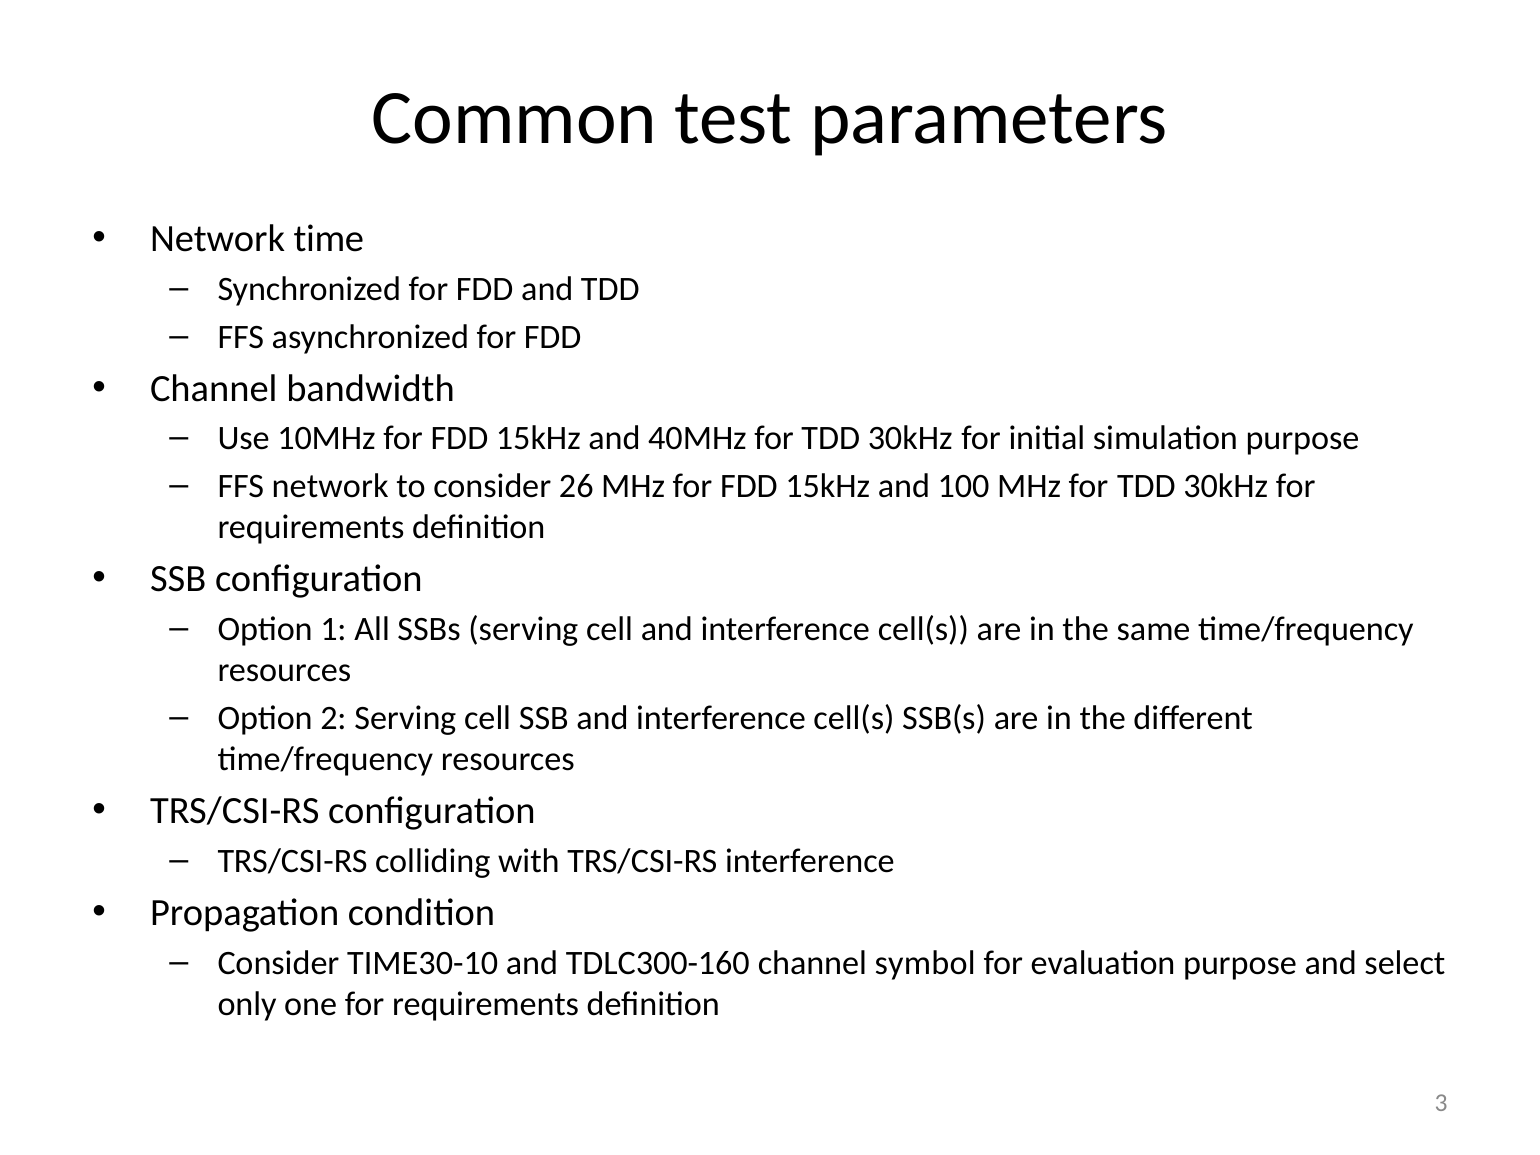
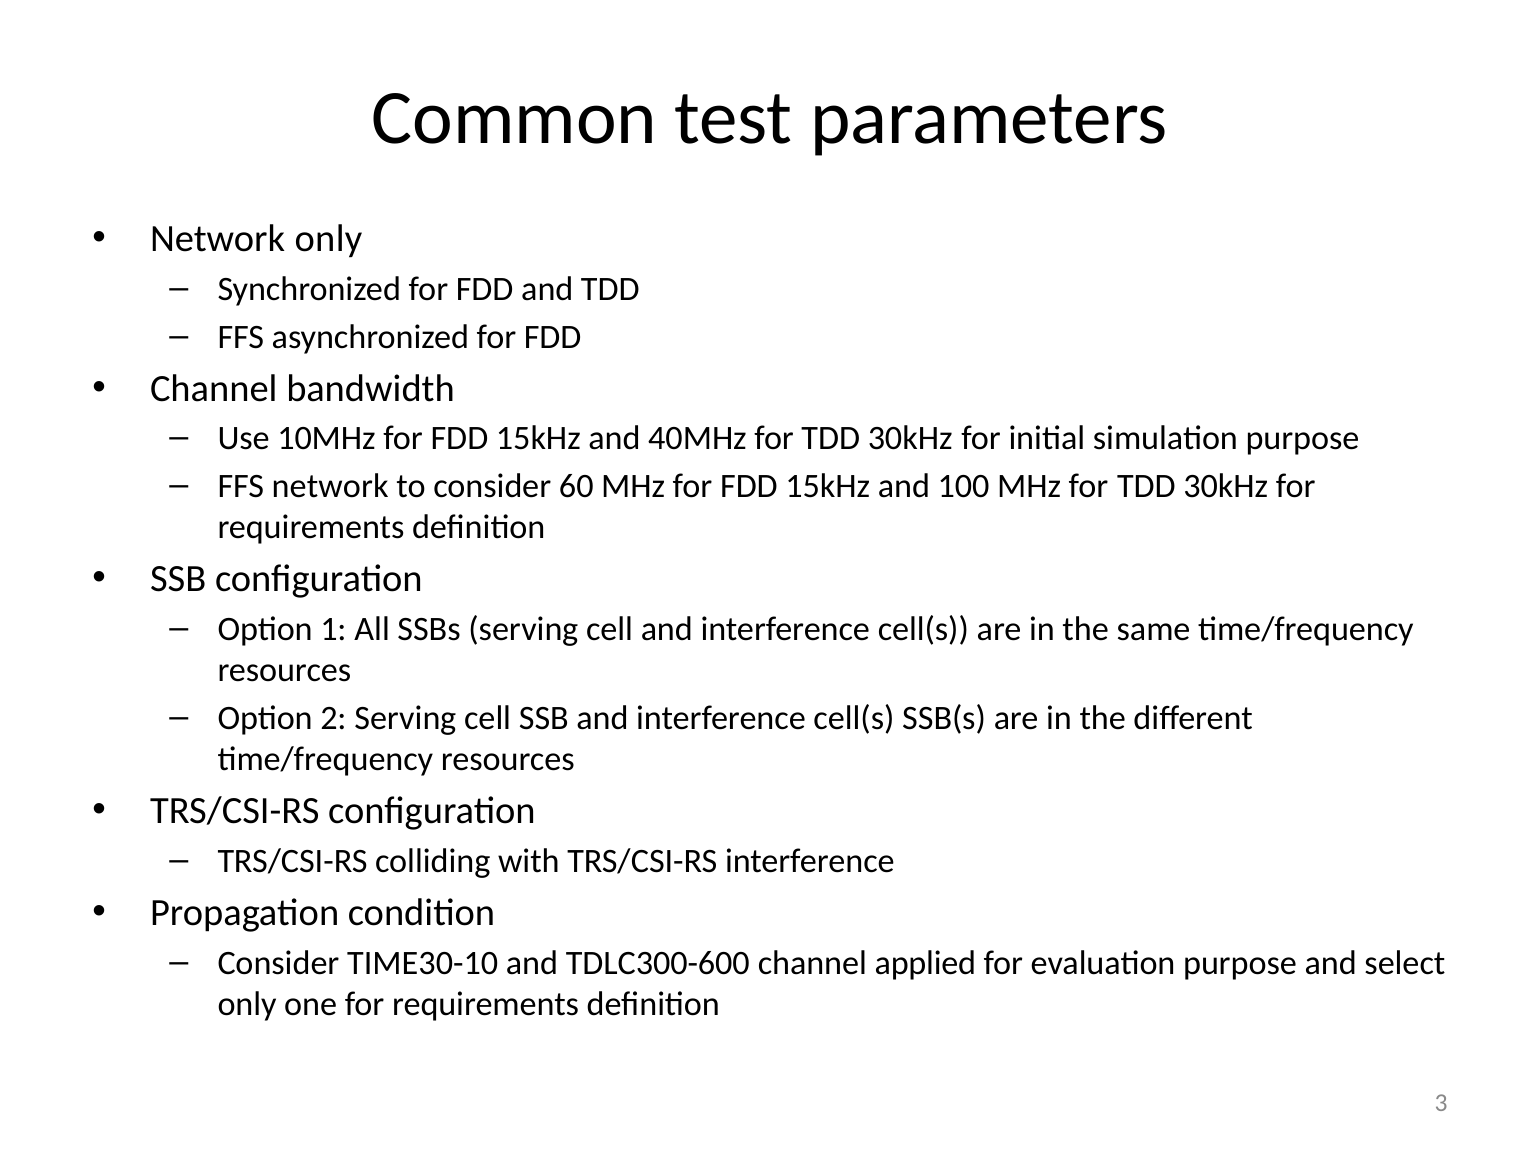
Network time: time -> only (328, 239)
26: 26 -> 60 (576, 487)
TDLC300-160: TDLC300-160 -> TDLC300-600 (658, 963)
symbol: symbol -> applied (925, 963)
